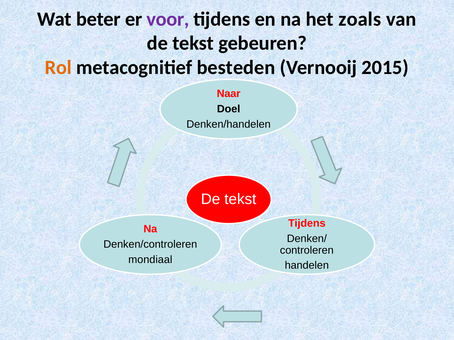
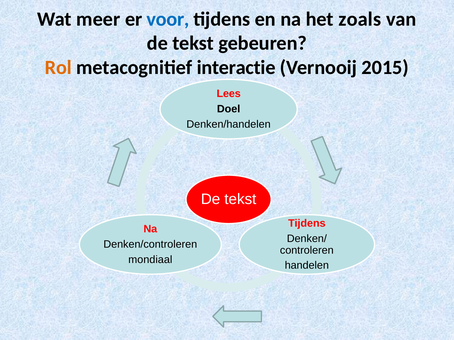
beter: beter -> meer (98, 19)
voor colour: purple -> blue (168, 19)
besteden: besteden -> interactie (236, 68)
Naar: Naar -> Lees (229, 94)
